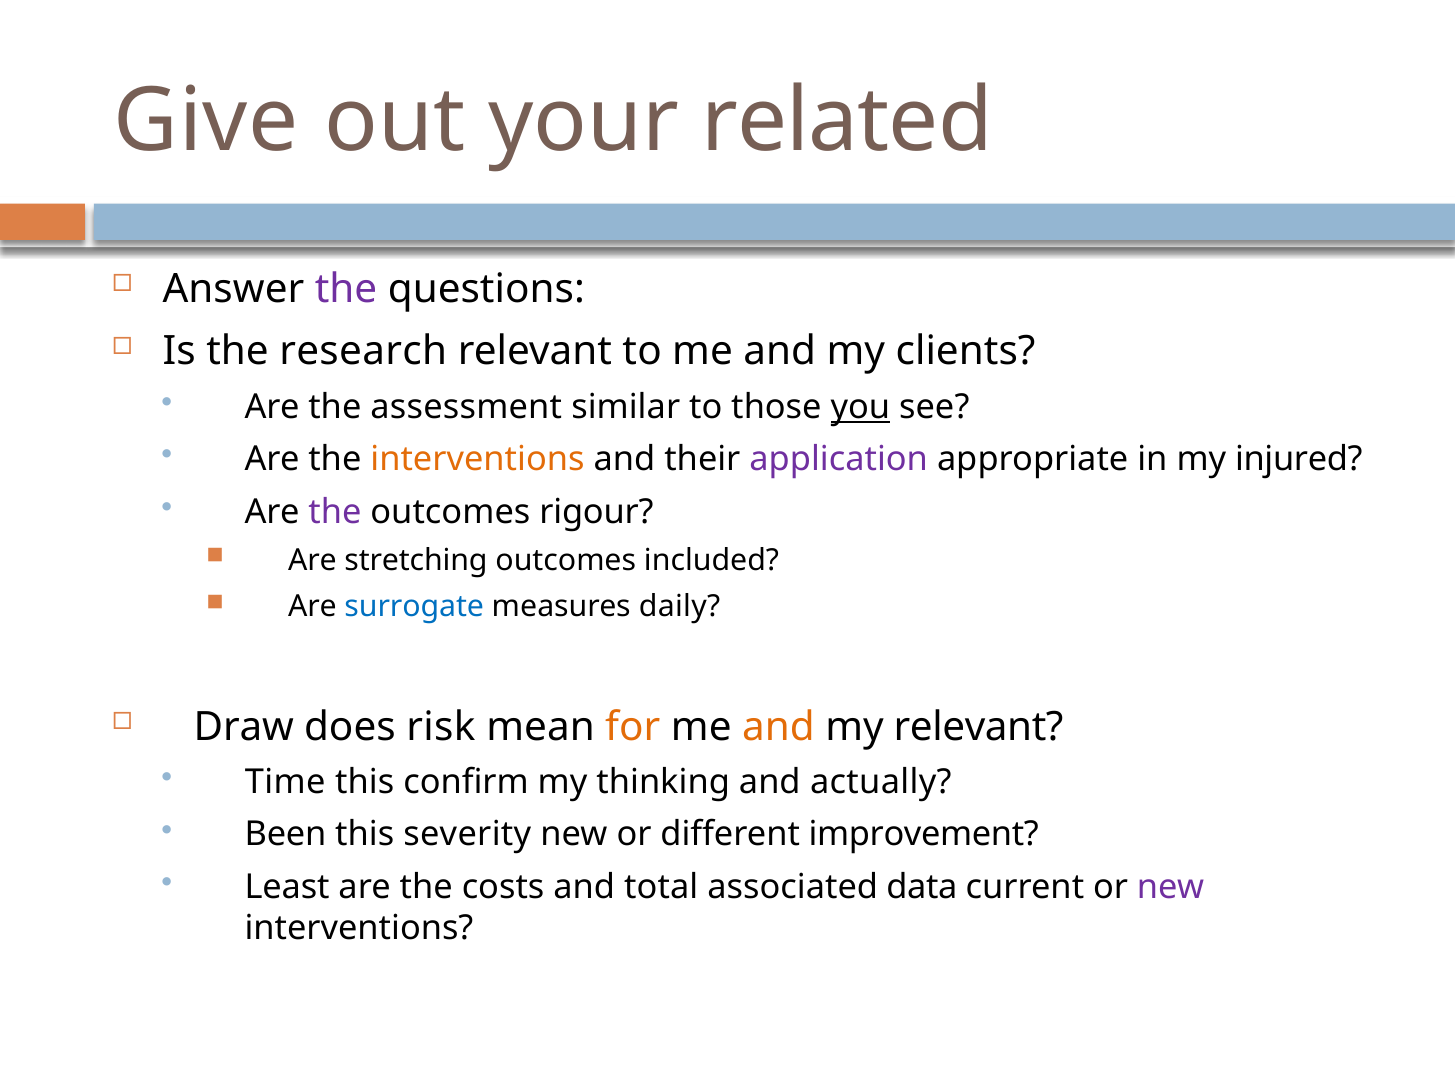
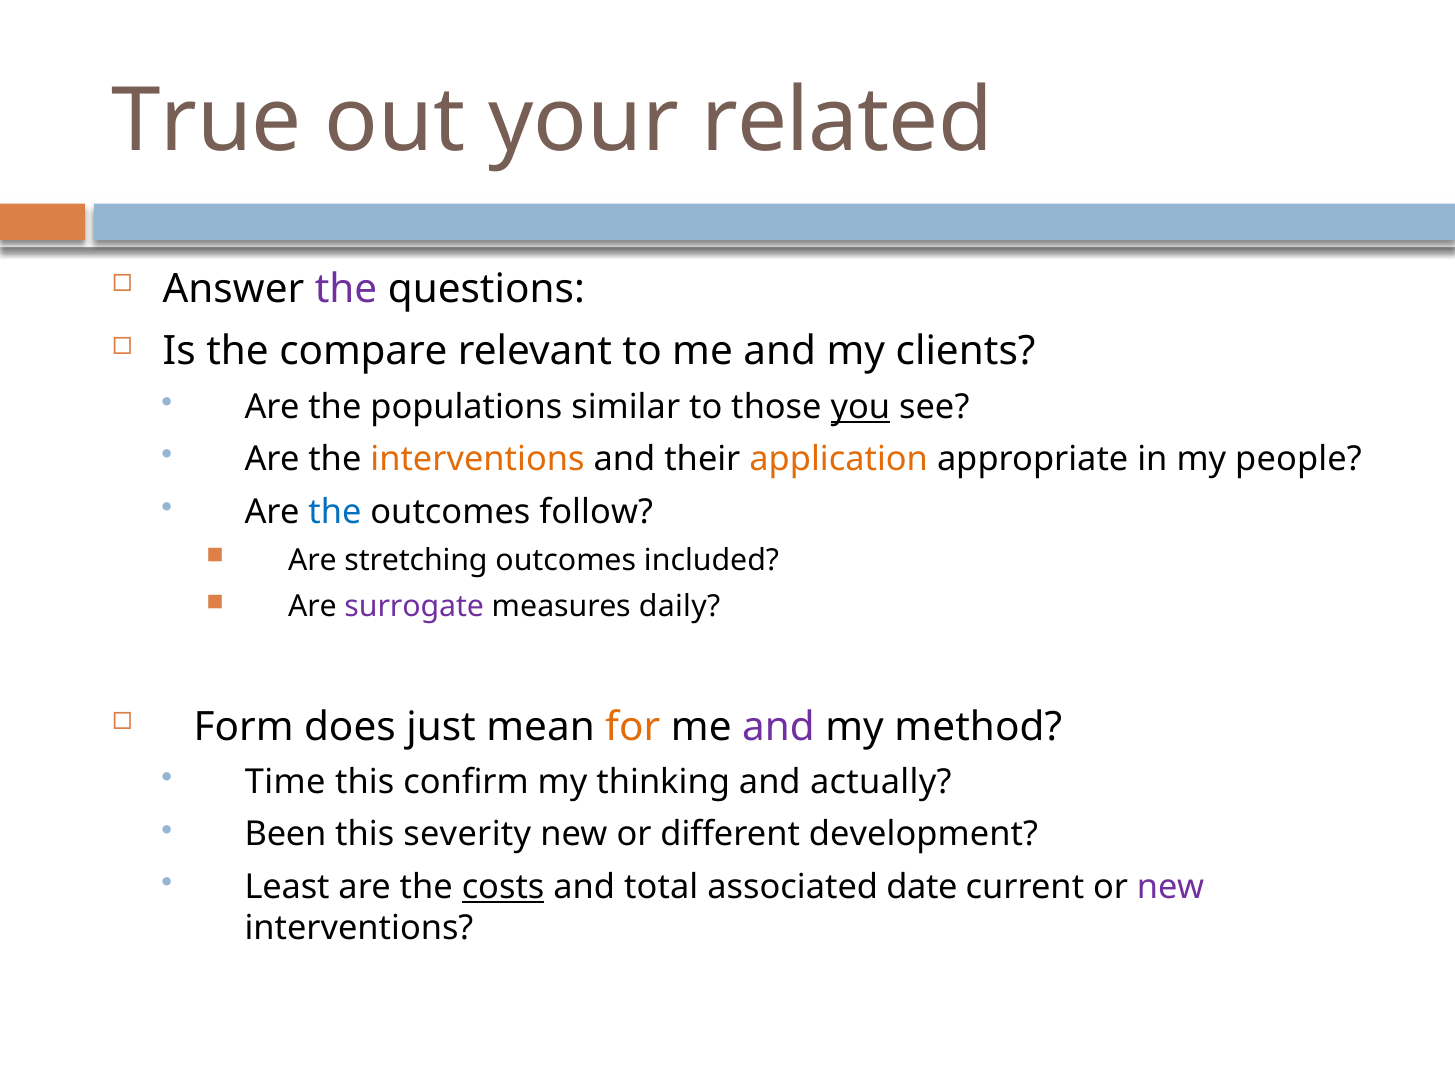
Give: Give -> True (207, 121)
research: research -> compare (363, 352)
assessment: assessment -> populations (466, 407)
application colour: purple -> orange (839, 459)
injured: injured -> people (1299, 459)
the colour: purple -> blue (335, 512)
rigour: rigour -> follow (596, 512)
surrogate colour: blue -> purple (414, 607)
Draw: Draw -> Form (244, 727)
risk: risk -> just (441, 727)
and colour: orange -> purple (779, 727)
my relevant: relevant -> method (978, 727)
improvement: improvement -> development (924, 835)
costs underline: none -> present (503, 887)
data: data -> date (922, 887)
